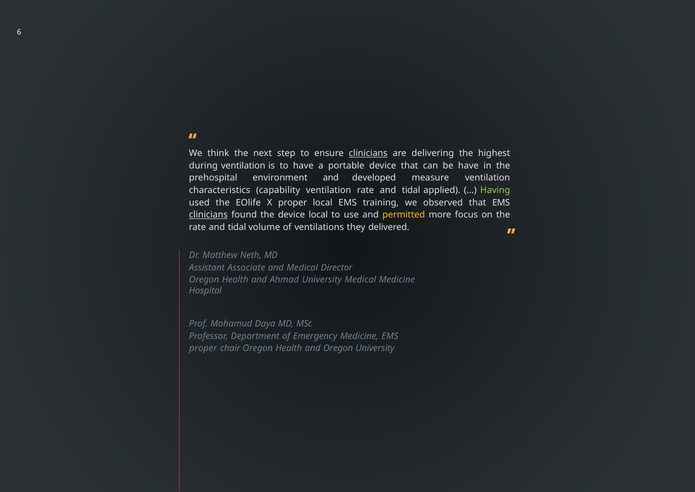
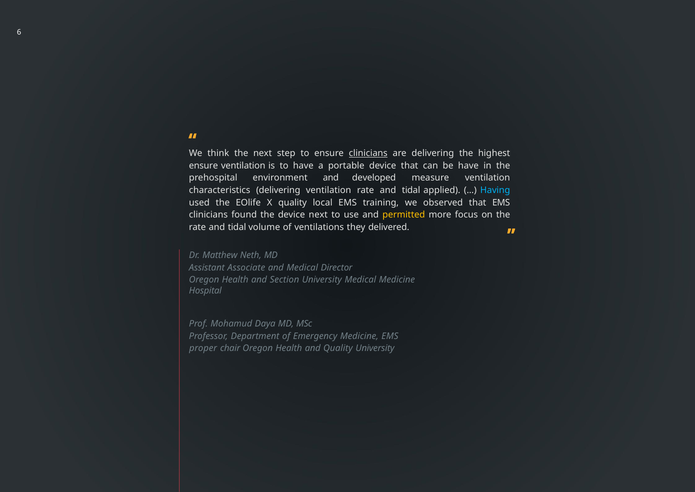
during: during -> ensure (203, 165)
characteristics capability: capability -> delivering (278, 190)
Having colour: light green -> light blue (495, 190)
X proper: proper -> quality (293, 202)
clinicians underline: present -> none (208, 215)
device local: local -> next (318, 215)
Ahmad: Ahmad -> Section (284, 280)
and Oregon: Oregon -> Quality (338, 348)
